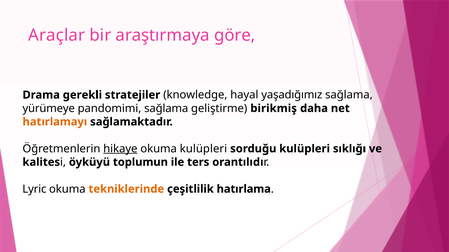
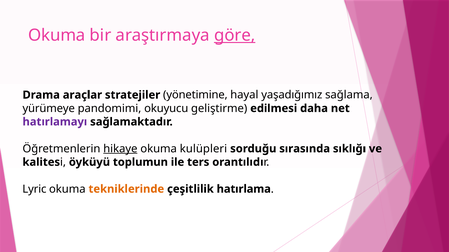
Araçlar: Araçlar -> Okuma (57, 35)
göre underline: none -> present (235, 35)
gerekli: gerekli -> araçlar (82, 95)
knowledge: knowledge -> yönetimine (195, 95)
pandomimi sağlama: sağlama -> okuyucu (166, 109)
birikmiş: birikmiş -> edilmesi (274, 109)
hatırlamayı colour: orange -> purple (55, 122)
sorduğu kulüpleri: kulüpleri -> sırasında (305, 149)
